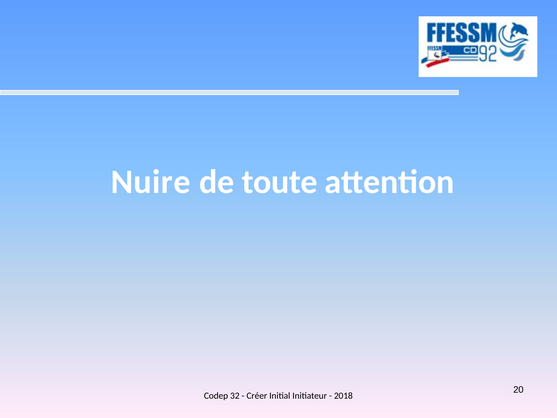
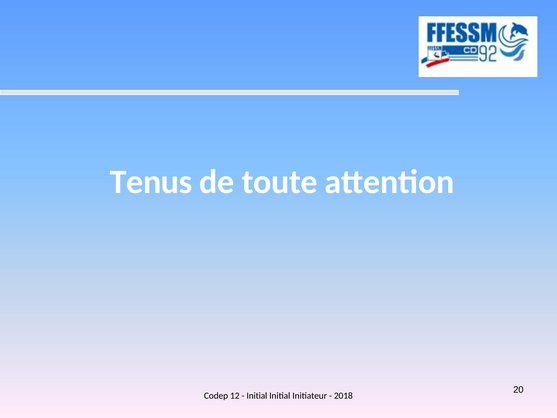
Nuire: Nuire -> Tenus (151, 182)
32: 32 -> 12 (235, 396)
Créer: Créer -> Initial (257, 396)
